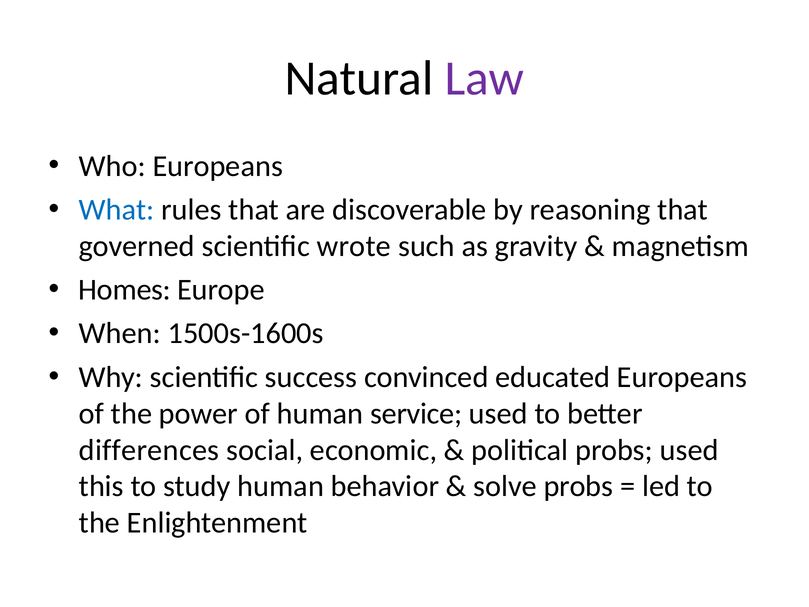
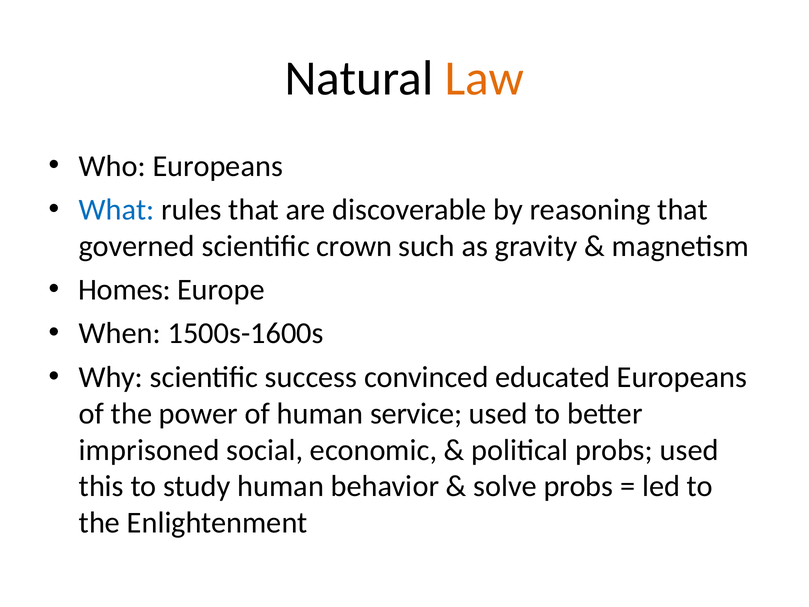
Law colour: purple -> orange (484, 78)
wrote: wrote -> crown (354, 246)
differences: differences -> imprisoned (149, 450)
